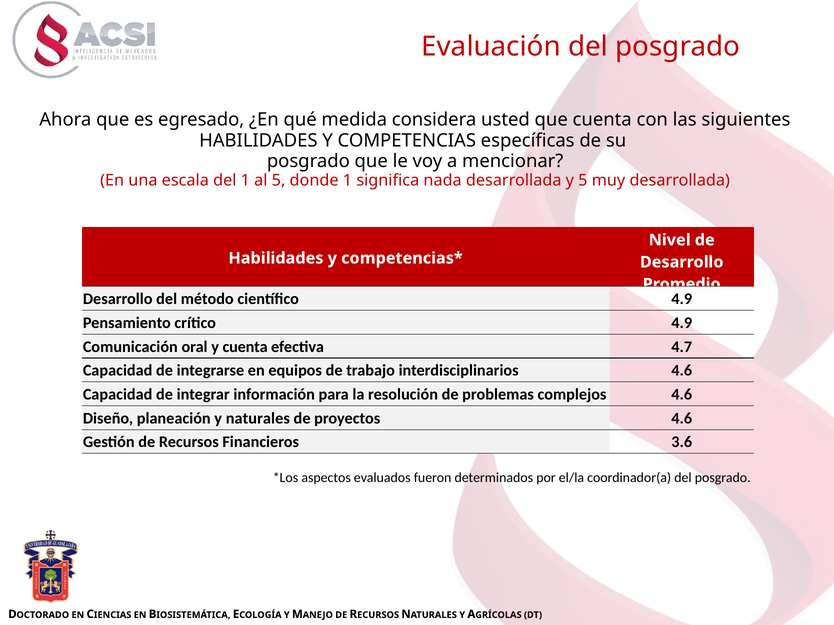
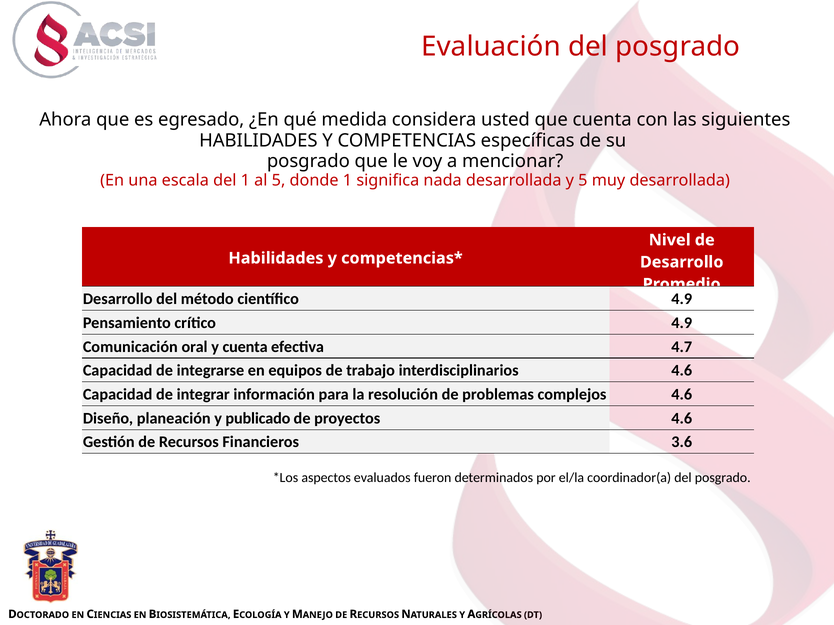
y naturales: naturales -> publicado (258, 419)
